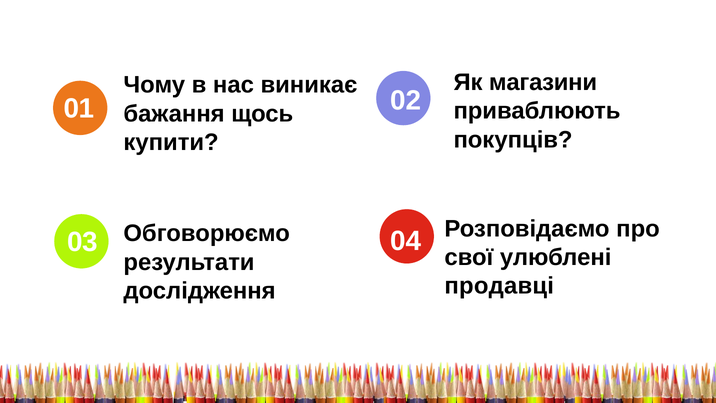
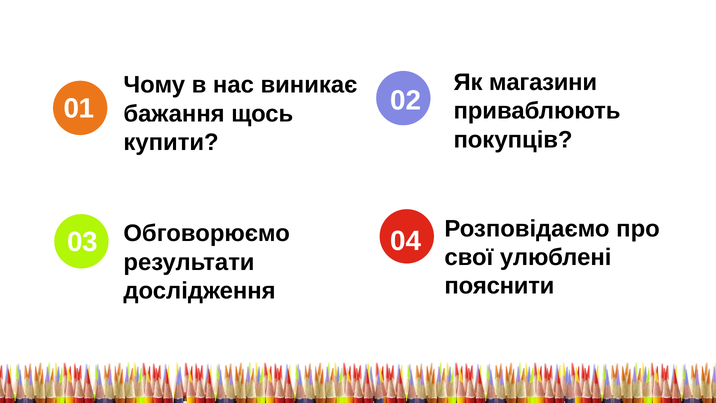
продавці: продавці -> пояснити (499, 286)
